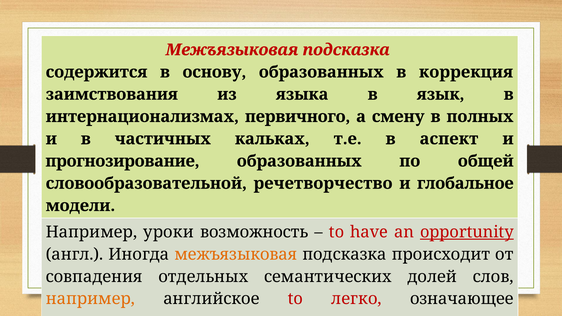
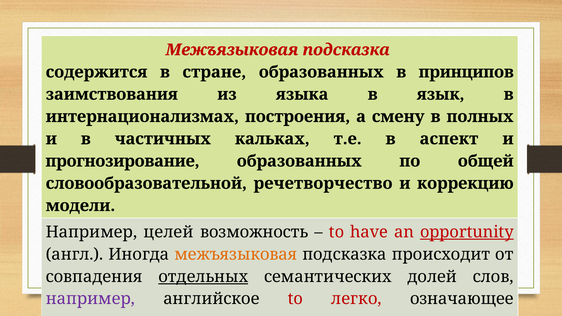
основу: основу -> стране (214, 72)
коррекция: коррекция -> принципов (466, 72)
первичного: первичного -> построения (298, 117)
глобальное: глобальное -> коррекцию (465, 183)
уроки: уроки -> целей (169, 232)
отдельных underline: none -> present (203, 277)
например colour: orange -> purple (90, 299)
